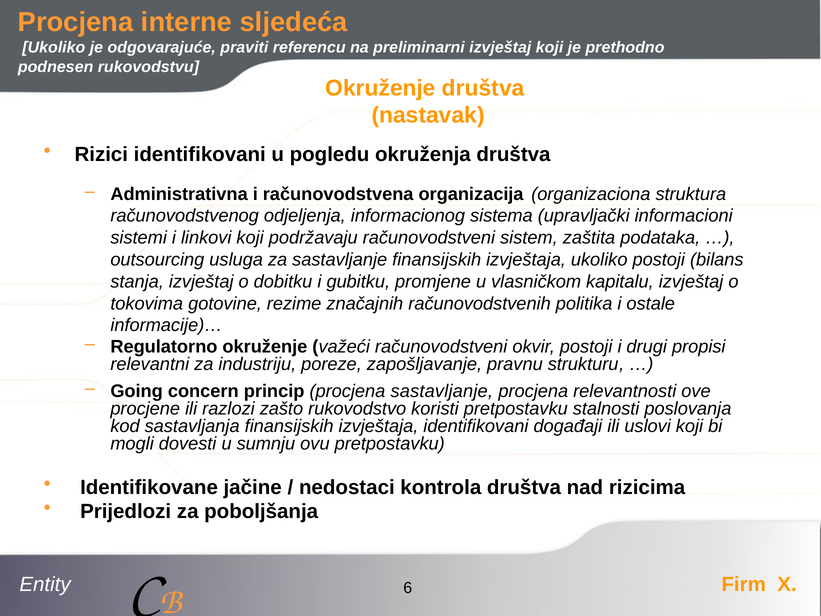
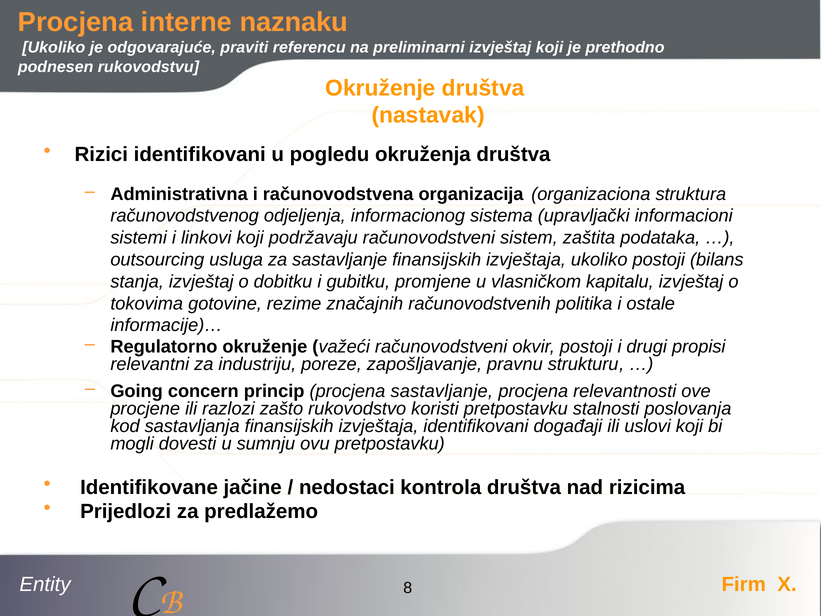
sljedeća: sljedeća -> naznaku (294, 22)
poboljšanja: poboljšanja -> predlažemo (261, 511)
6: 6 -> 8 (408, 588)
